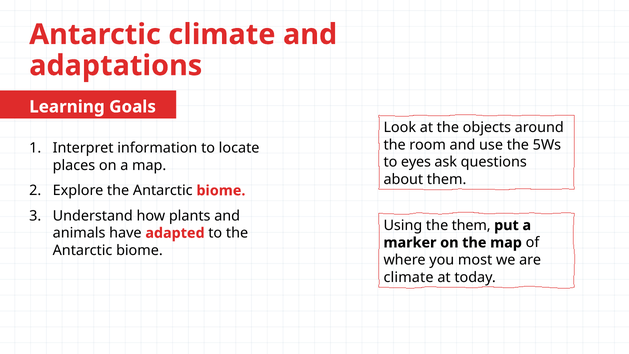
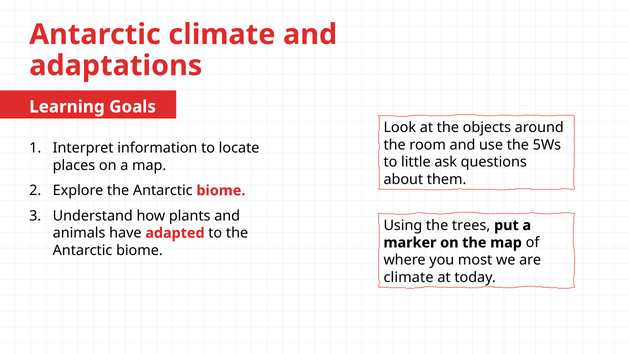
eyes: eyes -> little (416, 162)
the them: them -> trees (471, 225)
